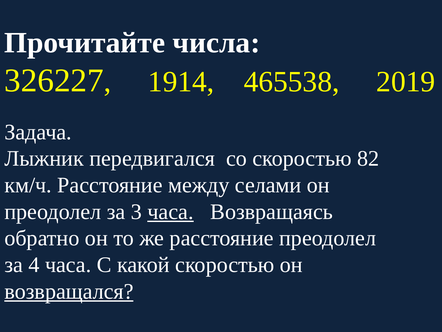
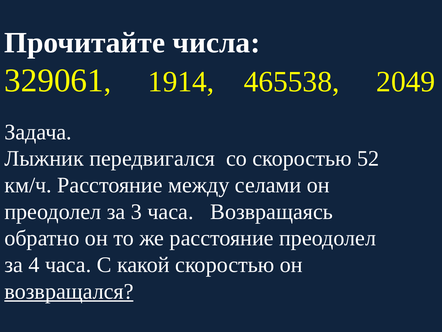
326227: 326227 -> 329061 (54, 80)
2019: 2019 -> 2049 (406, 82)
82: 82 -> 52 (368, 158)
часа underline: present -> none (171, 211)
